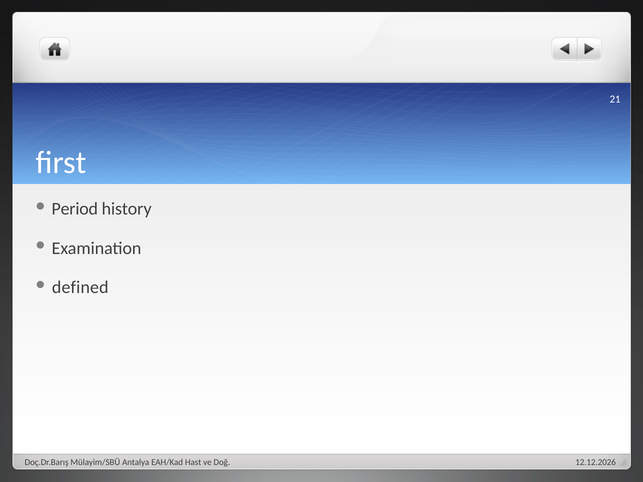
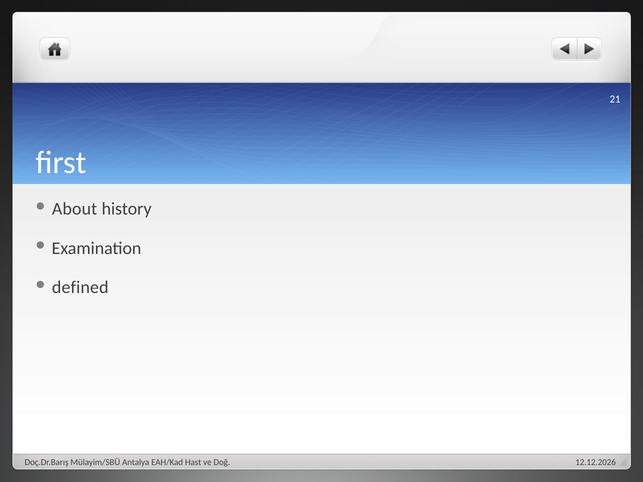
Period: Period -> About (75, 209)
